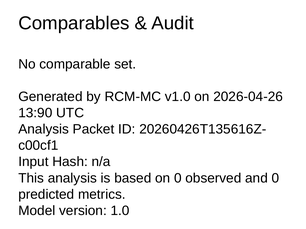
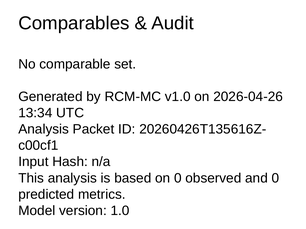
13:90: 13:90 -> 13:34 (35, 113)
